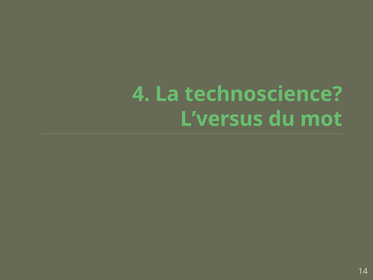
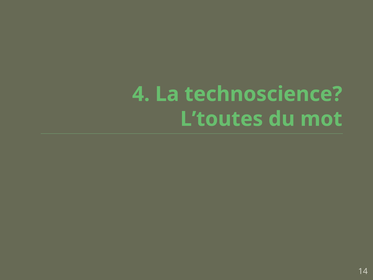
L’versus: L’versus -> L’toutes (222, 119)
